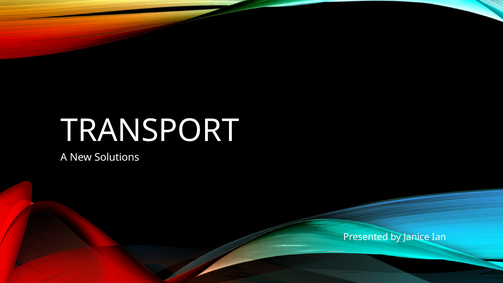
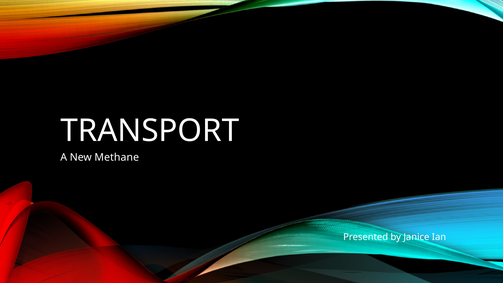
Solutions: Solutions -> Methane (117, 157)
